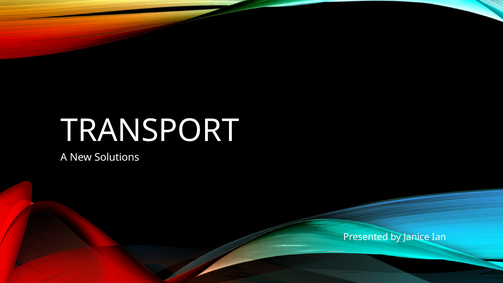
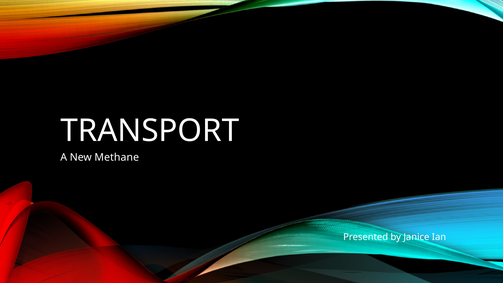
Solutions: Solutions -> Methane (117, 157)
